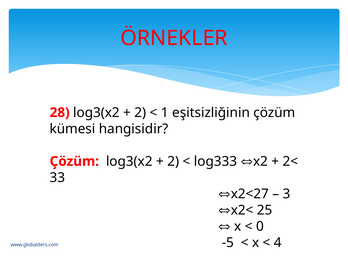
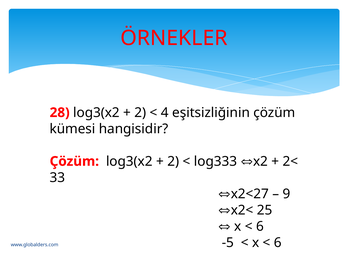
1: 1 -> 4 (165, 113)
3: 3 -> 9 (286, 194)
0: 0 -> 6 (260, 226)
4: 4 -> 6 (278, 243)
